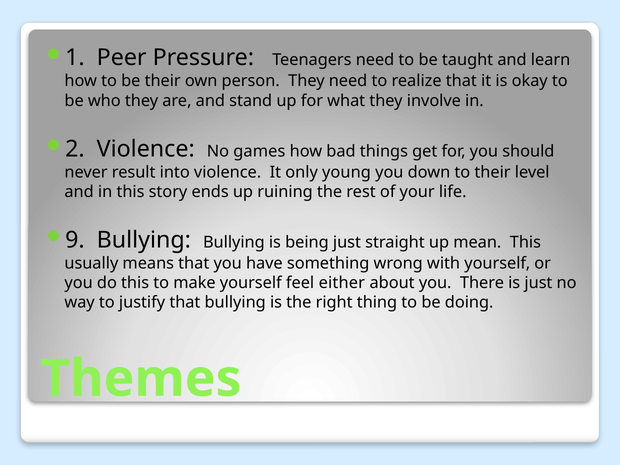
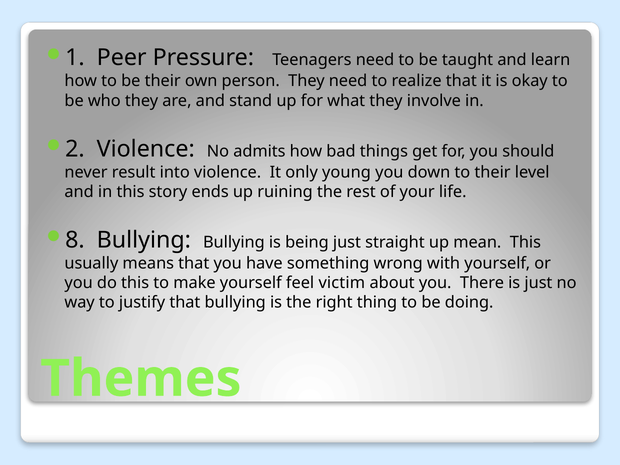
games: games -> admits (259, 151)
9: 9 -> 8 (75, 240)
either: either -> victim (342, 283)
